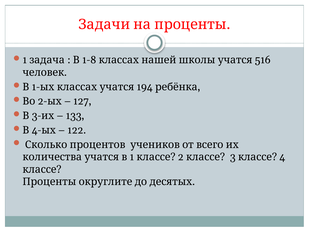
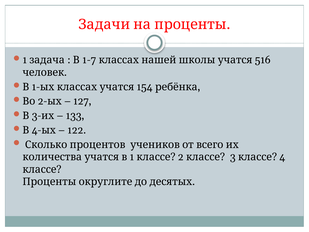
1-8: 1-8 -> 1-7 (89, 60)
194: 194 -> 154 (145, 87)
